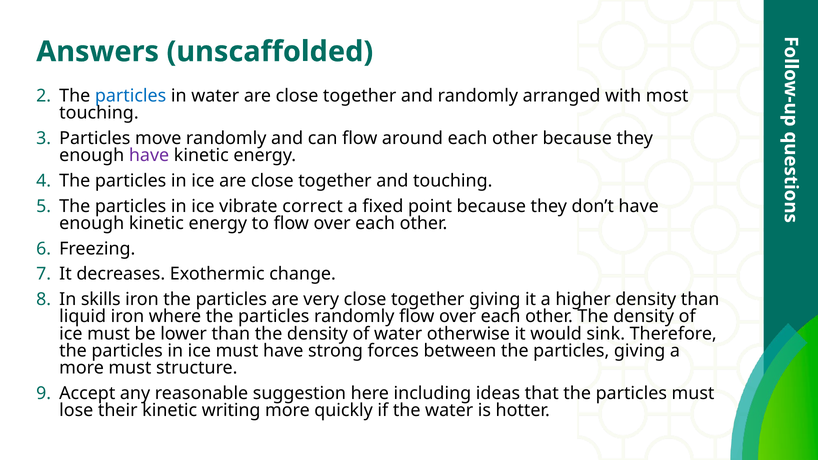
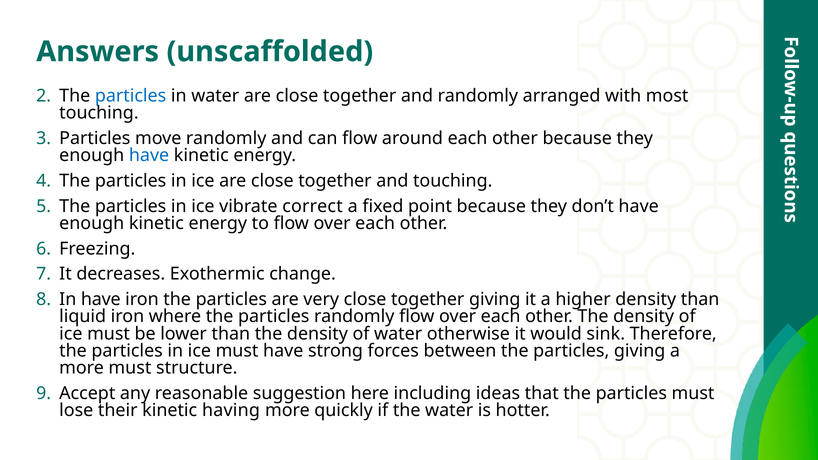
have colour: purple -> blue (149, 155)
In skills: skills -> have (101, 299)
writing: writing -> having (231, 411)
